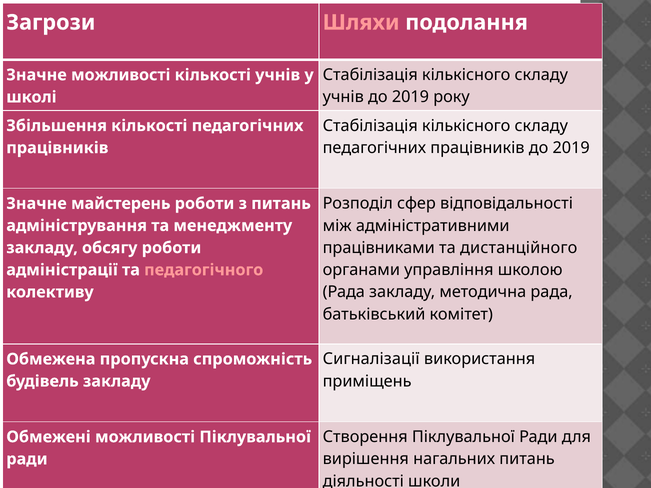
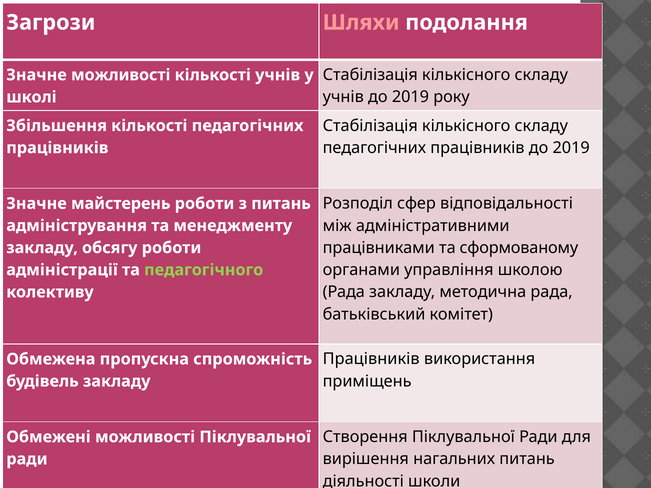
дистанційного: дистанційного -> сформованому (519, 248)
педагогічного colour: pink -> light green (204, 270)
Сигналізації: Сигналізації -> Працівників (371, 359)
